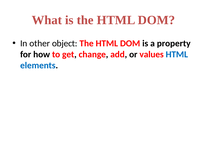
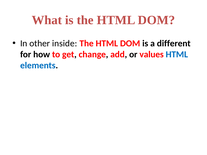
object: object -> inside (65, 43)
property: property -> different (174, 43)
